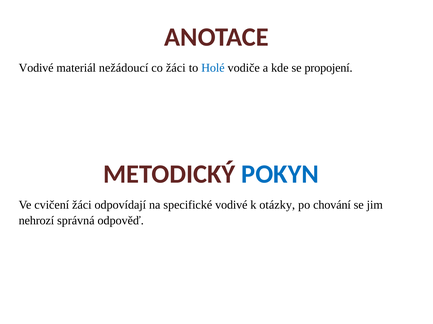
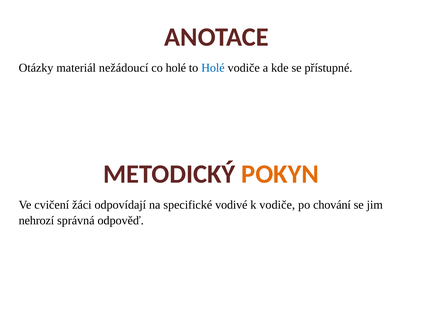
Vodivé: Vodivé -> Otázky (36, 68)
co žáci: žáci -> holé (176, 68)
propojení: propojení -> přístupné (328, 68)
POKYN colour: blue -> orange (280, 174)
k otázky: otázky -> vodiče (277, 205)
